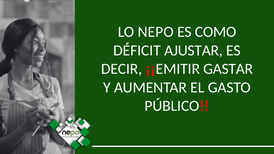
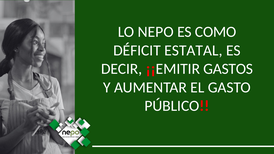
AJUSTAR: AJUSTAR -> ESTATAL (193, 50)
GASTAR: GASTAR -> GASTOS (228, 69)
